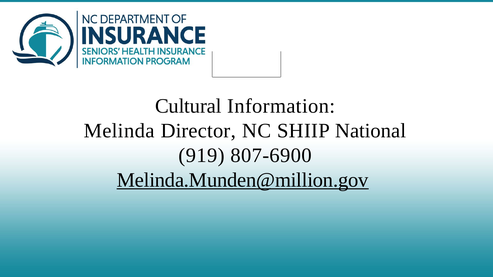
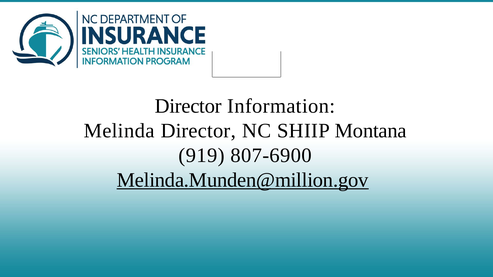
Cultural: Cultural -> Director (188, 106)
National: National -> Montana (371, 131)
